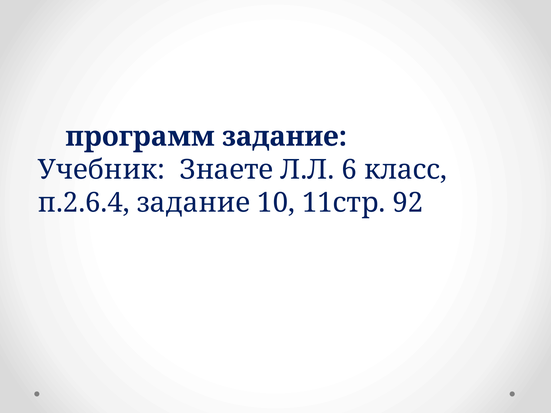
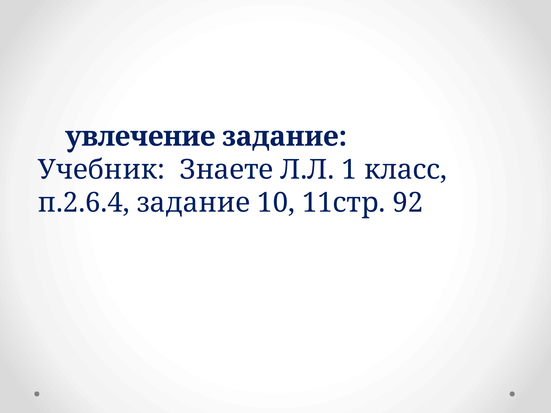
программ: программ -> увлечение (140, 137)
6: 6 -> 1 (349, 170)
